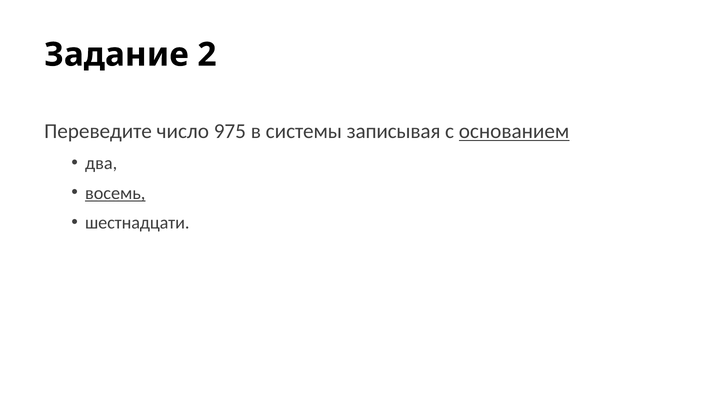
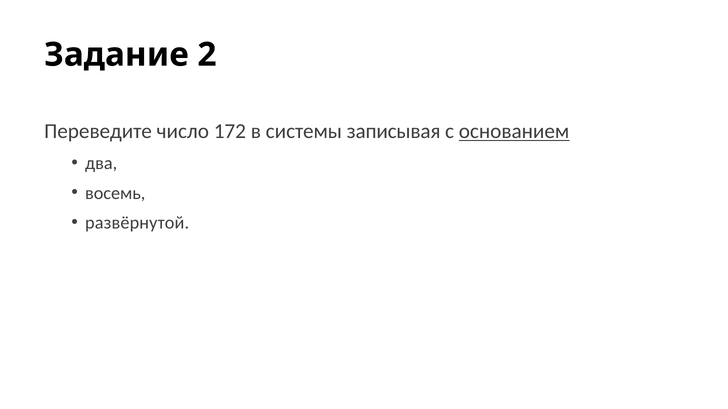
975: 975 -> 172 (230, 132)
восемь underline: present -> none (115, 193)
шестнадцати: шестнадцати -> развёрнутой (137, 223)
